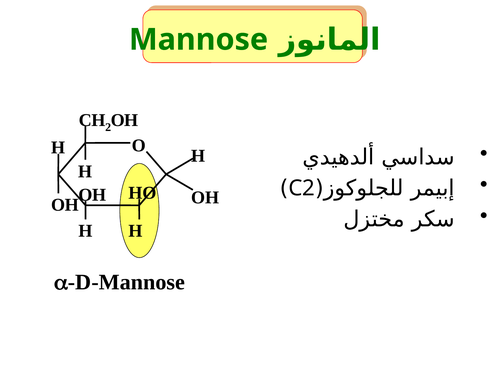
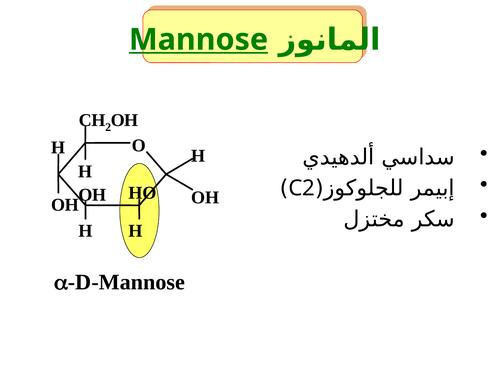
Mannose underline: none -> present (199, 40)
